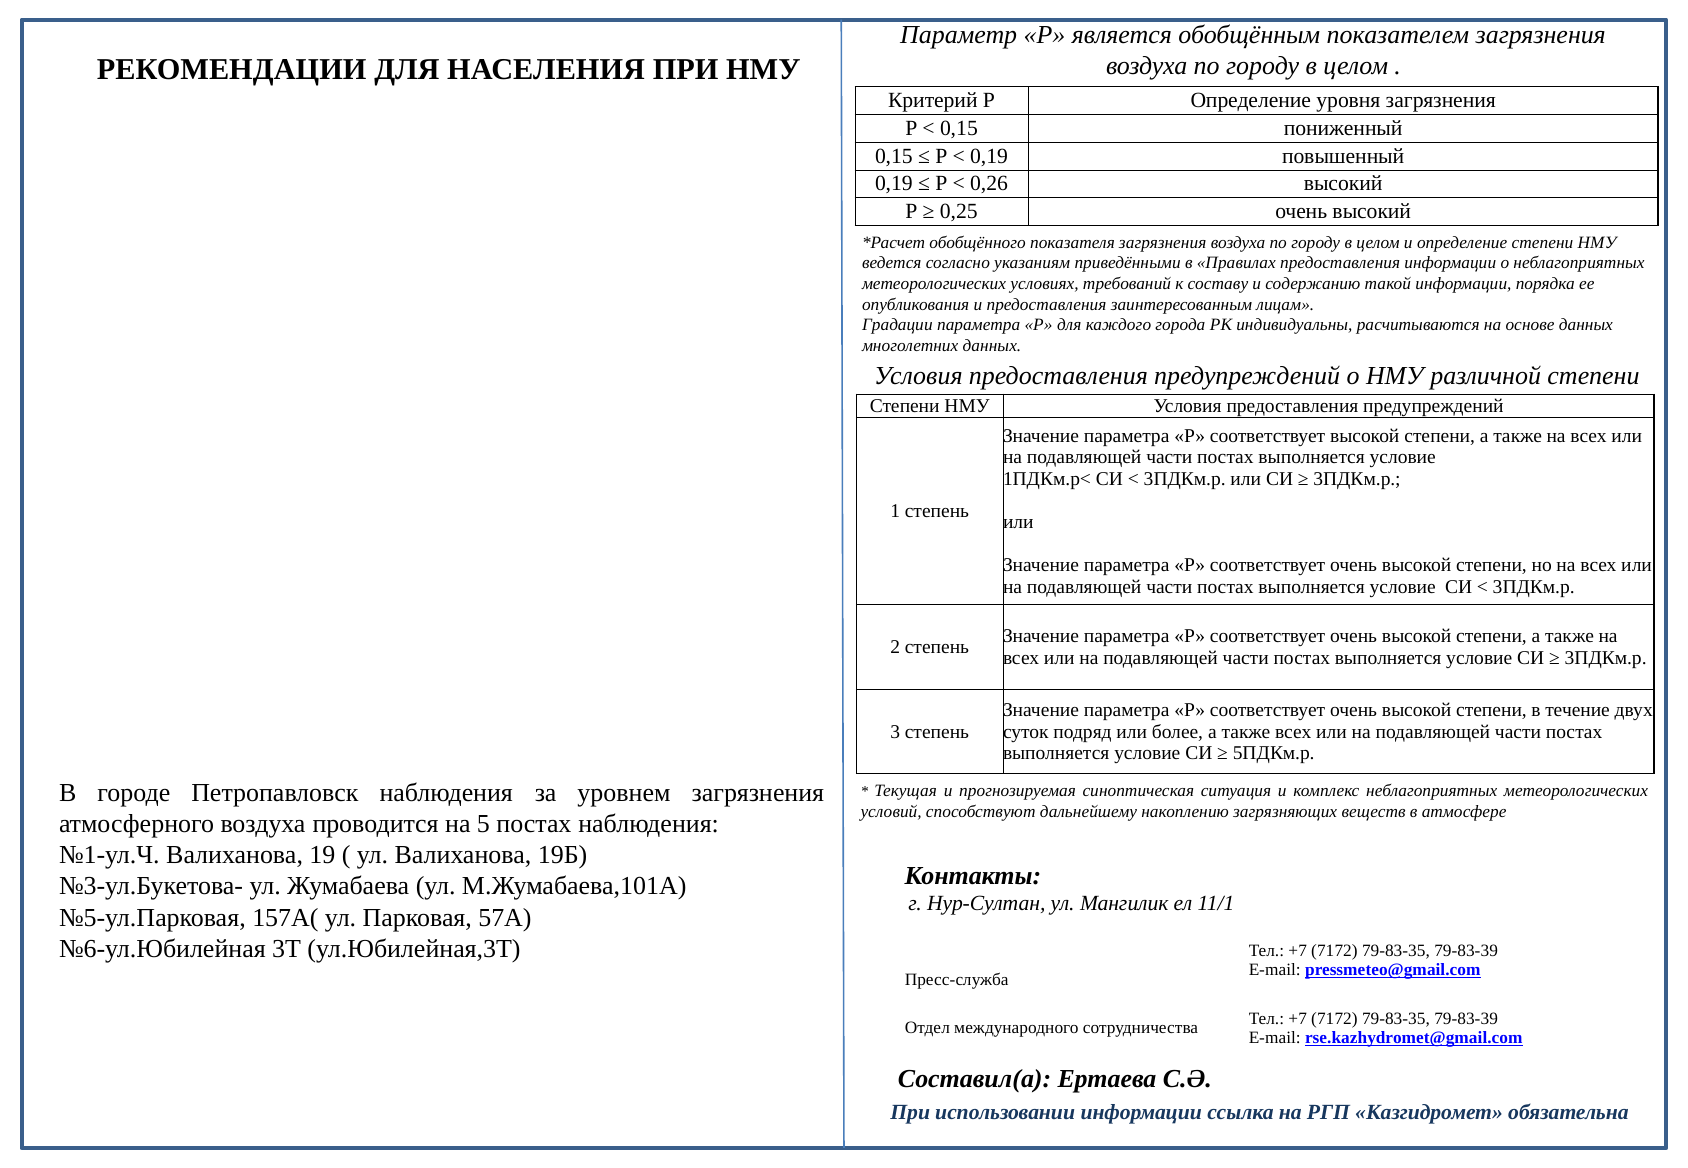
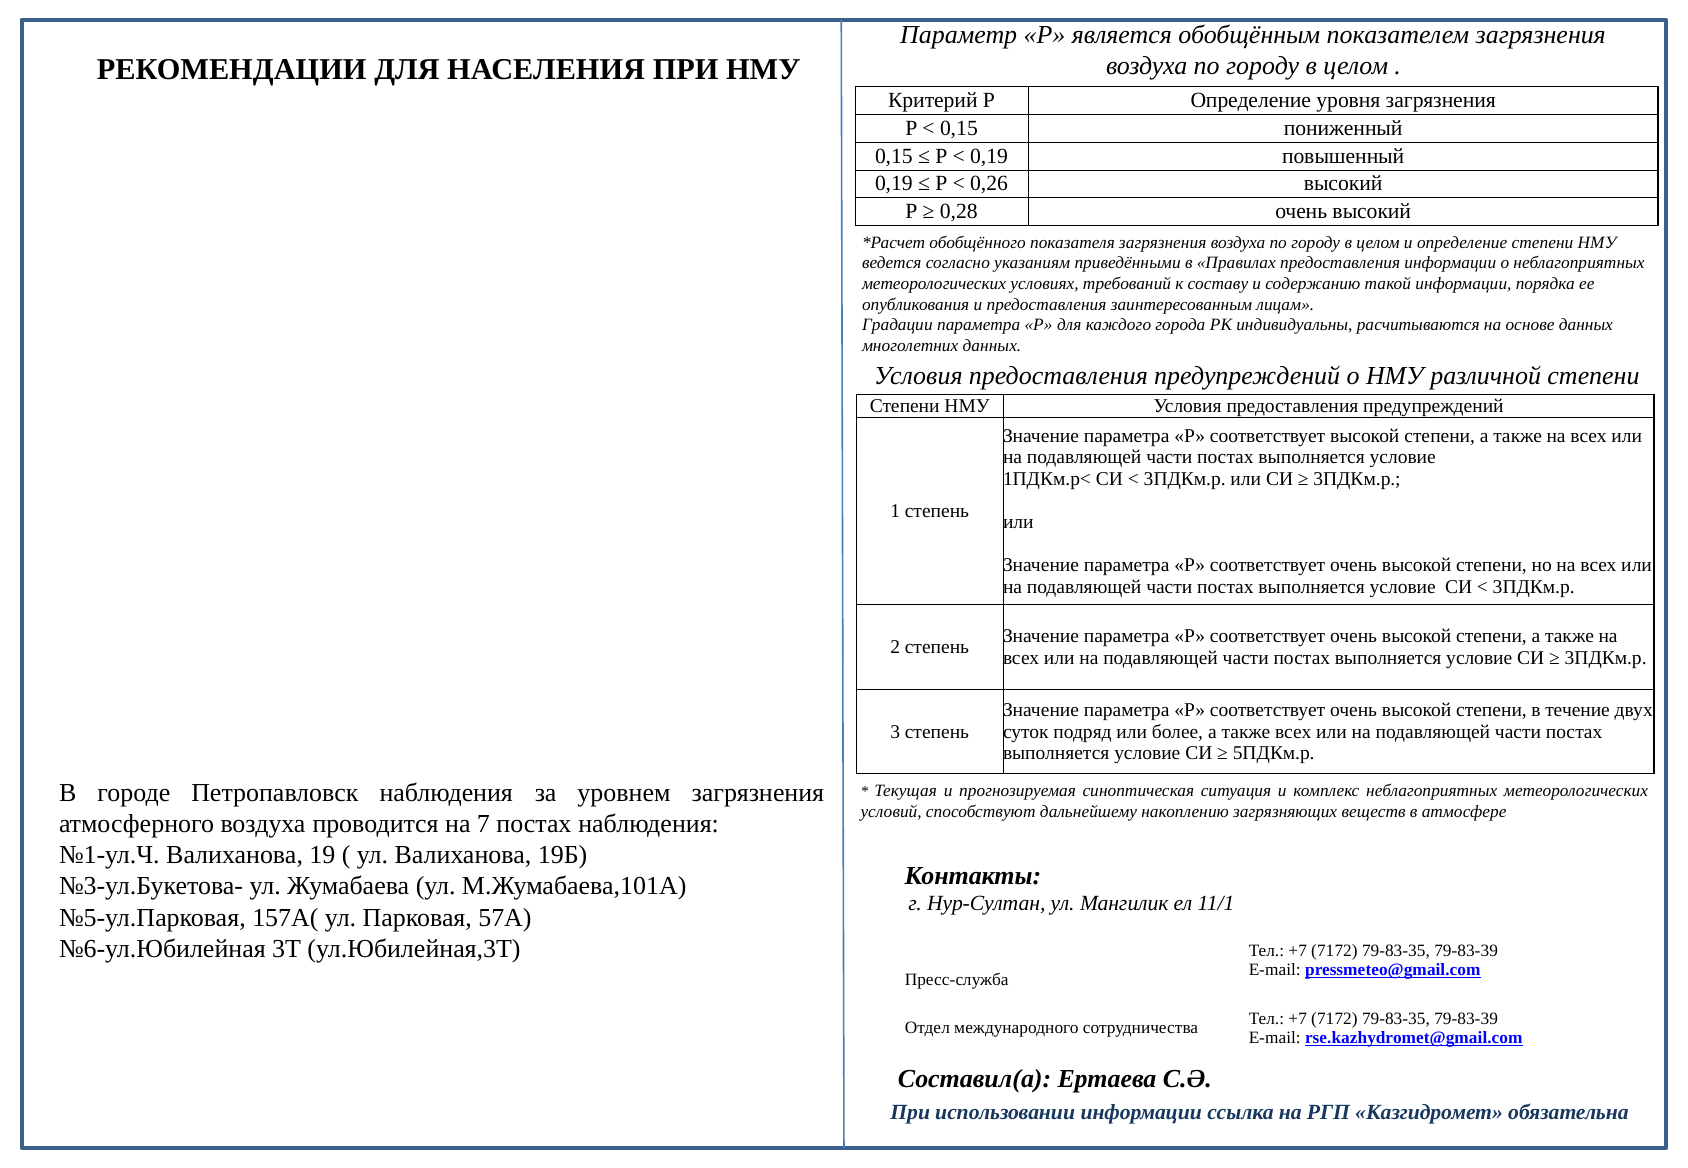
0,25: 0,25 -> 0,28 (959, 212)
5: 5 -> 7 (483, 824)
